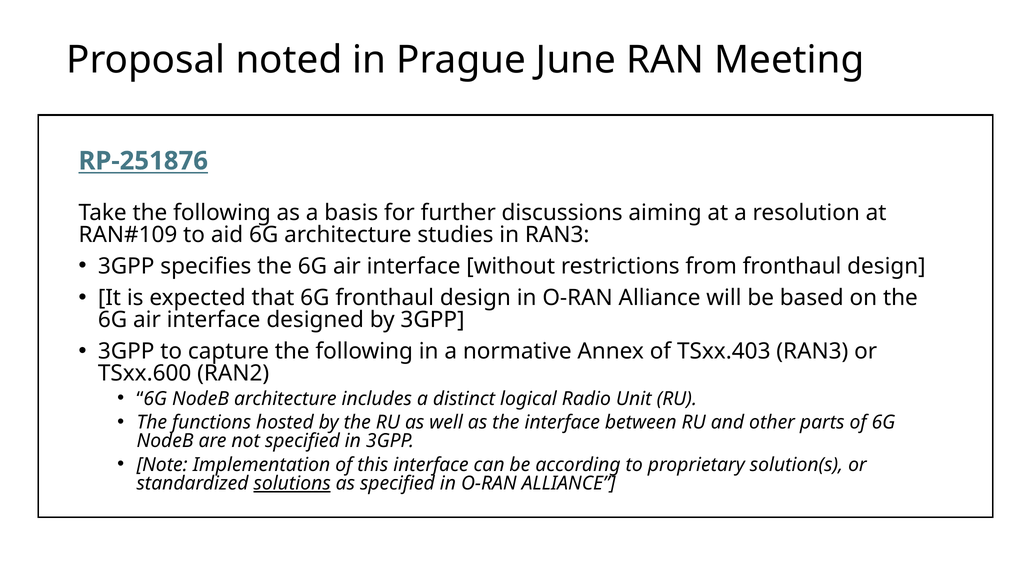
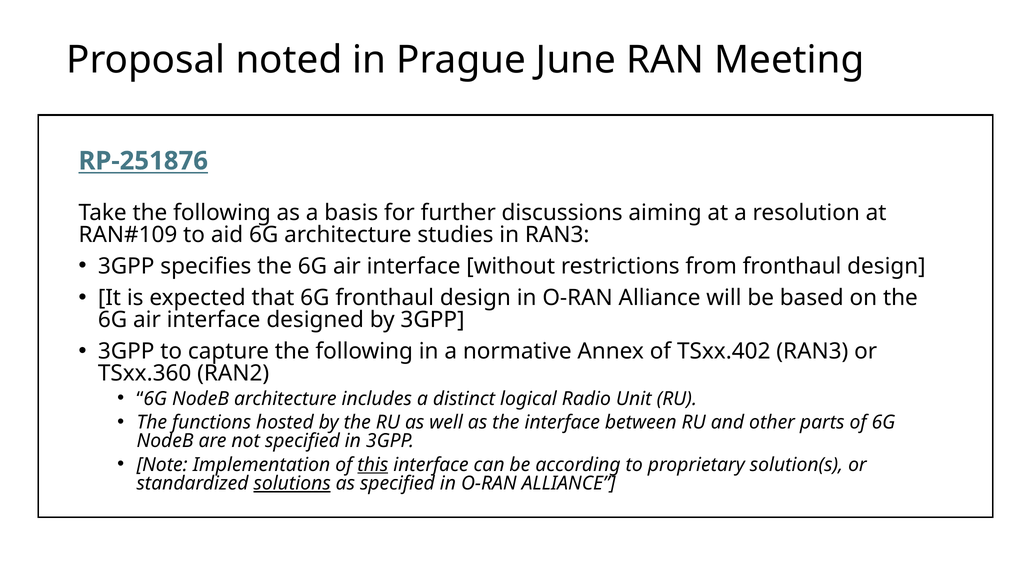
TSxx.403: TSxx.403 -> TSxx.402 (724, 351)
TSxx.600: TSxx.600 -> TSxx.360 (145, 373)
this underline: none -> present (373, 465)
